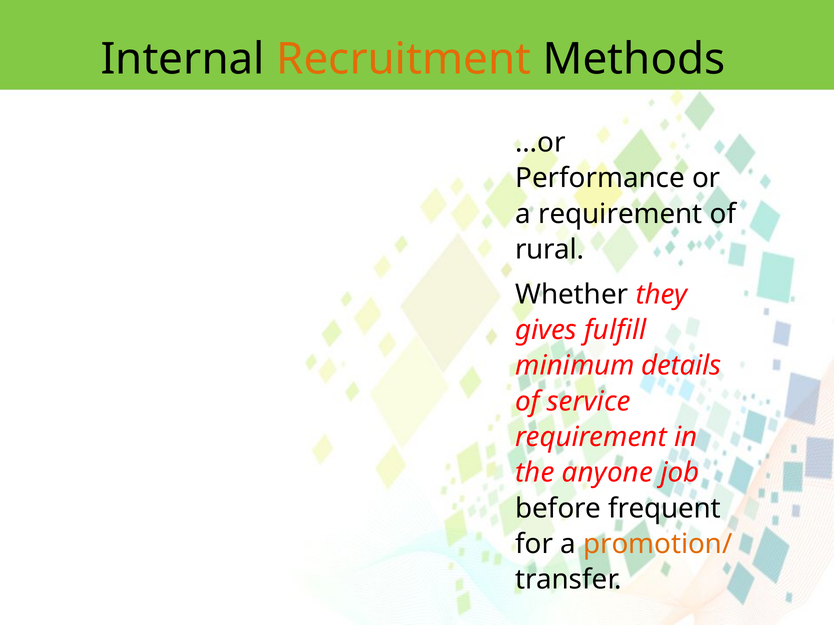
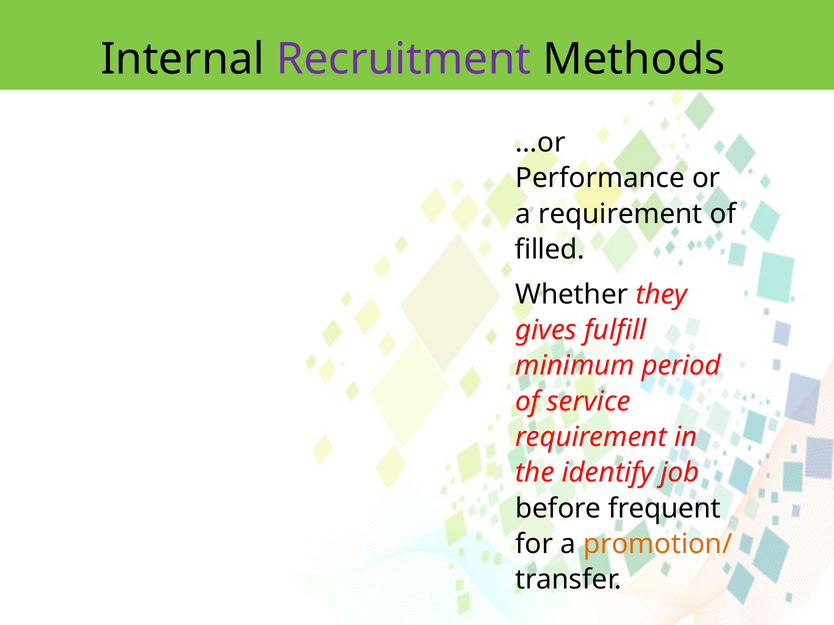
Recruitment colour: orange -> purple (404, 59)
rural: rural -> filled (550, 250)
details: details -> period (681, 366)
anyone: anyone -> identify (607, 473)
